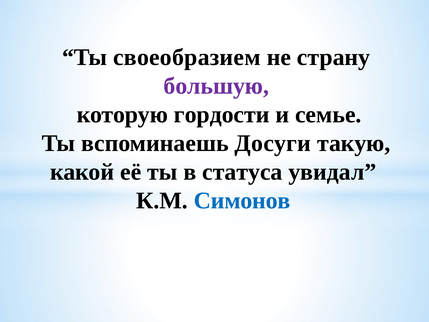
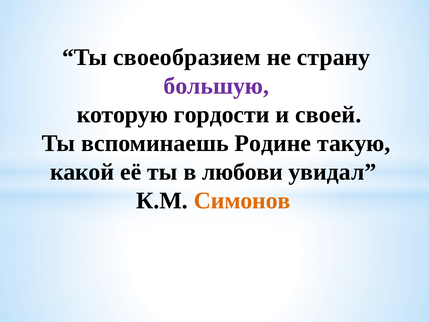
семье: семье -> своей (328, 115)
Досуги: Досуги -> Родине (273, 143)
статуса: статуса -> любови (243, 172)
Симонов colour: blue -> orange (242, 200)
